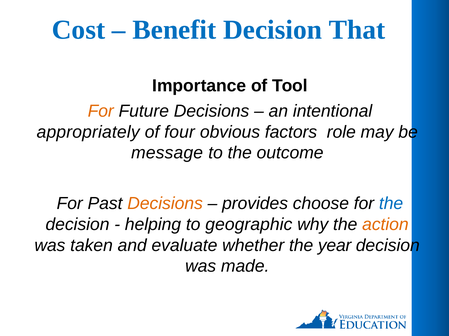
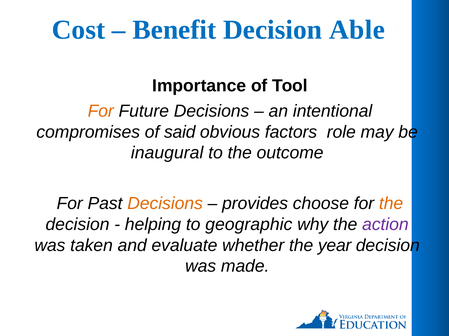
That: That -> Able (357, 30)
appropriately: appropriately -> compromises (88, 132)
four: four -> said (180, 132)
message: message -> inaugural (167, 153)
the colour: blue -> orange (391, 204)
action colour: orange -> purple (385, 225)
